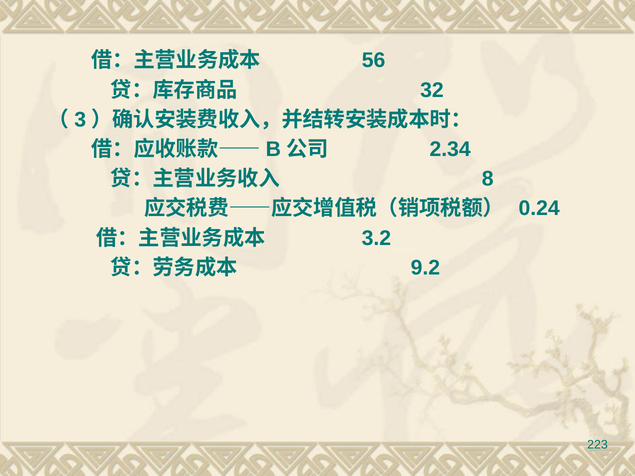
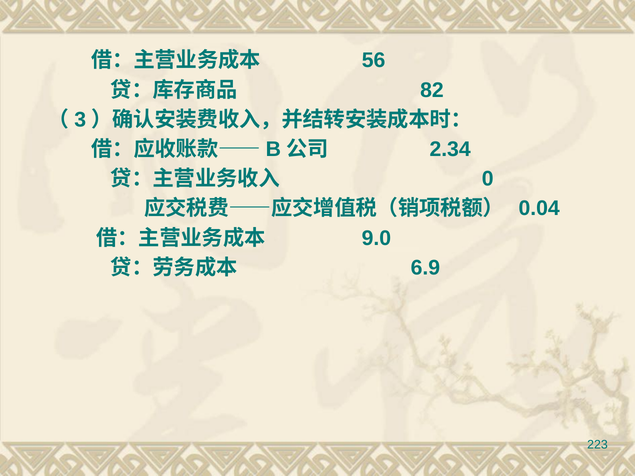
32: 32 -> 82 (432, 90)
8: 8 -> 0 (488, 179)
0.24: 0.24 -> 0.04 (539, 209)
3.2: 3.2 -> 9.0 (376, 238)
9.2: 9.2 -> 6.9 (425, 268)
